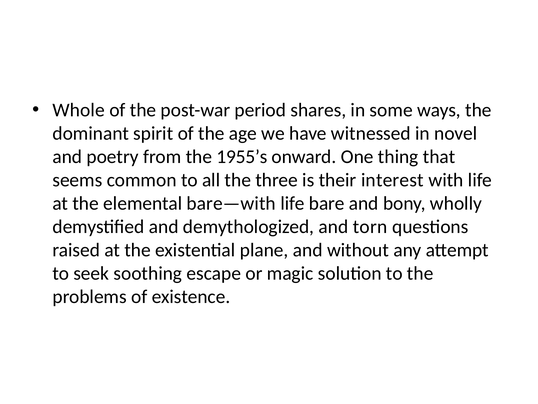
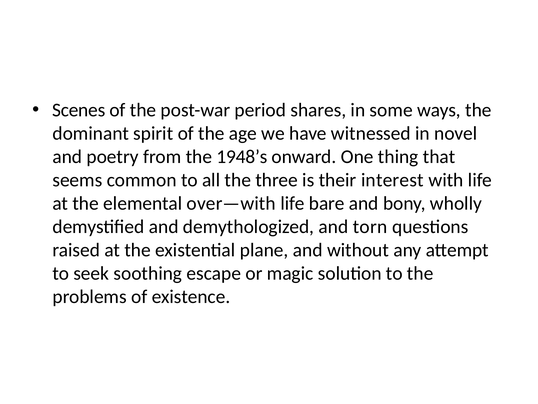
Whole: Whole -> Scenes (79, 110)
1955’s: 1955’s -> 1948’s (242, 156)
bare—with: bare—with -> over—with (231, 203)
